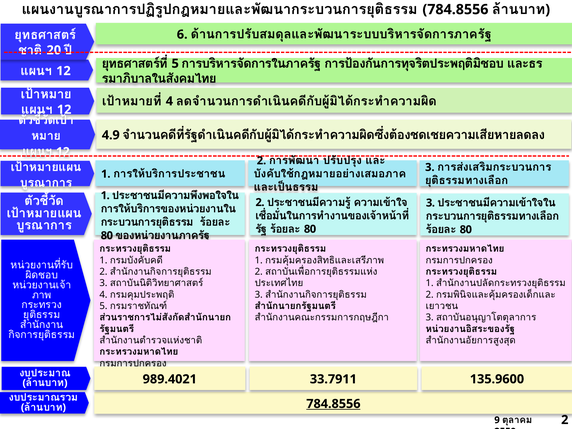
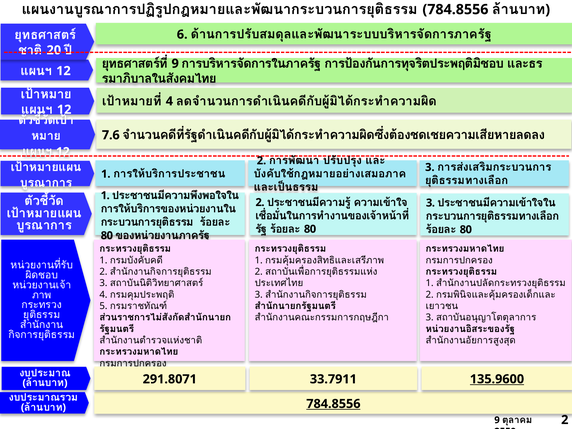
5: 5 -> 9 (175, 64)
4.9: 4.9 -> 7.6 (111, 135)
989.4021: 989.4021 -> 291.8071 (170, 379)
135.9600 underline: none -> present (497, 379)
